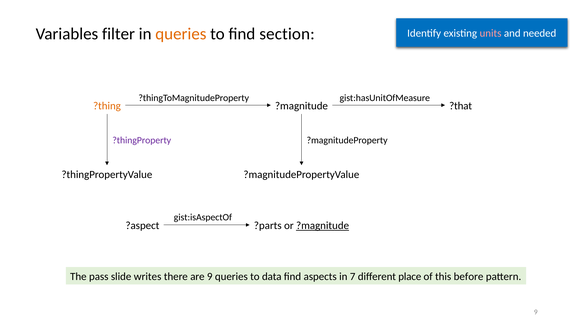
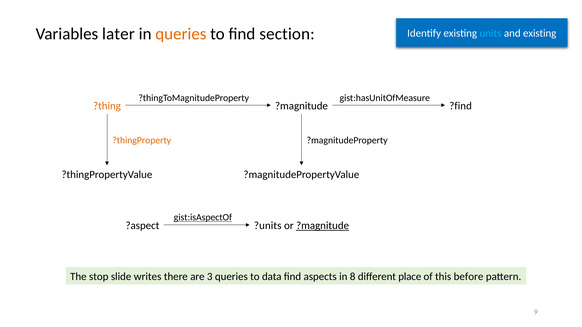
filter: filter -> later (118, 34)
units colour: pink -> light blue (491, 33)
and needed: needed -> existing (540, 33)
?that: ?that -> ?find (461, 106)
?thingProperty colour: purple -> orange (142, 140)
gist:isAspectOf underline: none -> present (203, 218)
?parts: ?parts -> ?units (268, 226)
pass: pass -> stop (99, 277)
are 9: 9 -> 3 (210, 277)
7: 7 -> 8 (353, 277)
